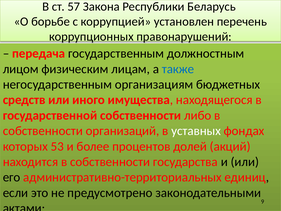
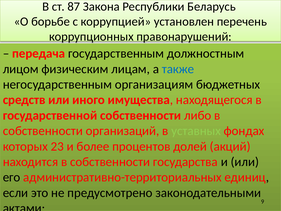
57: 57 -> 87 (74, 6)
уставных colour: white -> light green (196, 131)
53: 53 -> 23 (57, 146)
